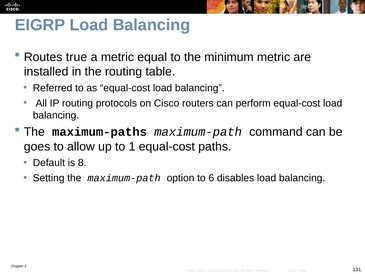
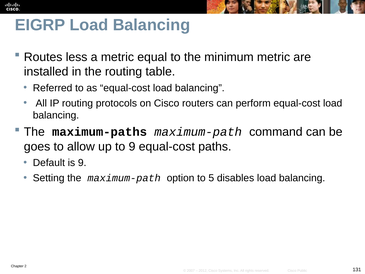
true: true -> less (77, 57)
to 1: 1 -> 9 (132, 146)
is 8: 8 -> 9 (82, 163)
6: 6 -> 5 (211, 178)
